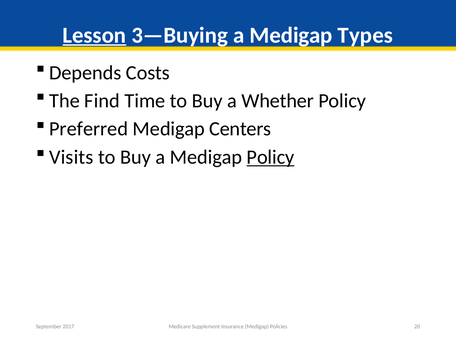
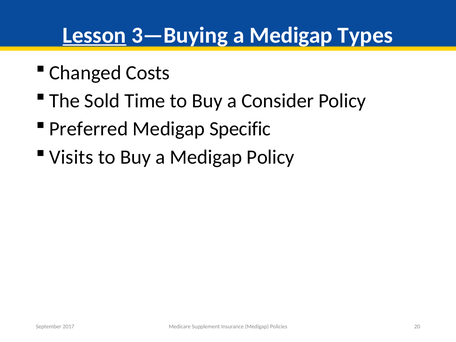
Depends: Depends -> Changed (85, 73)
Find: Find -> Sold (102, 101)
Whether: Whether -> Consider (278, 101)
Centers: Centers -> Specific (240, 129)
Policy underline: present -> none (271, 157)
